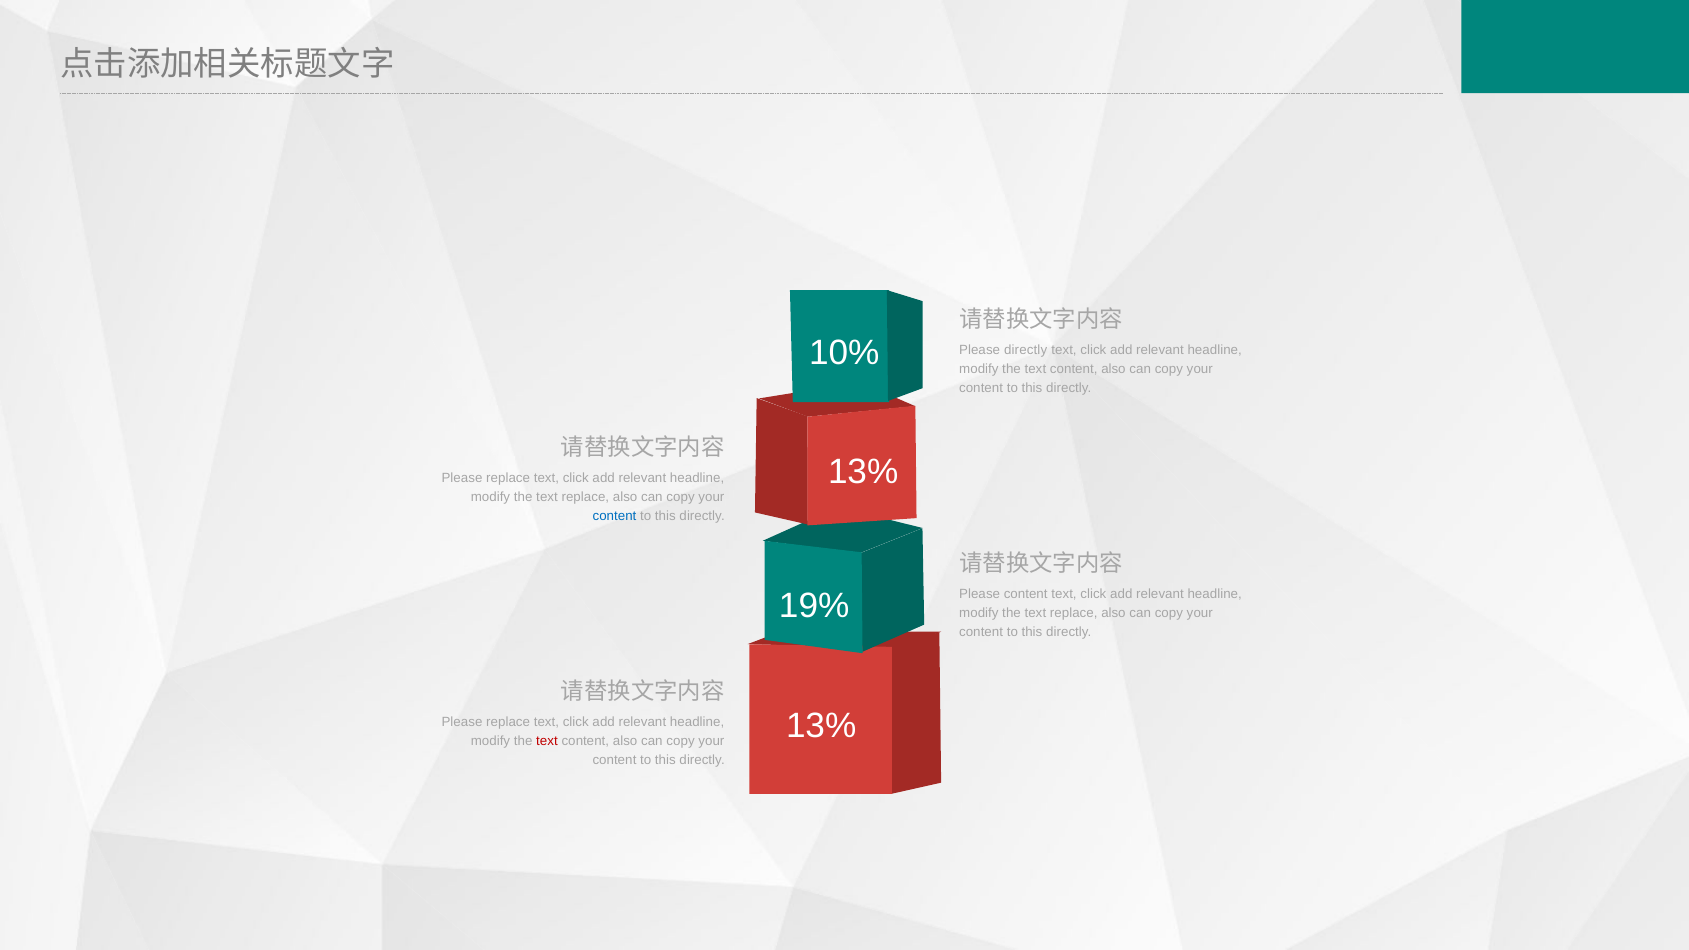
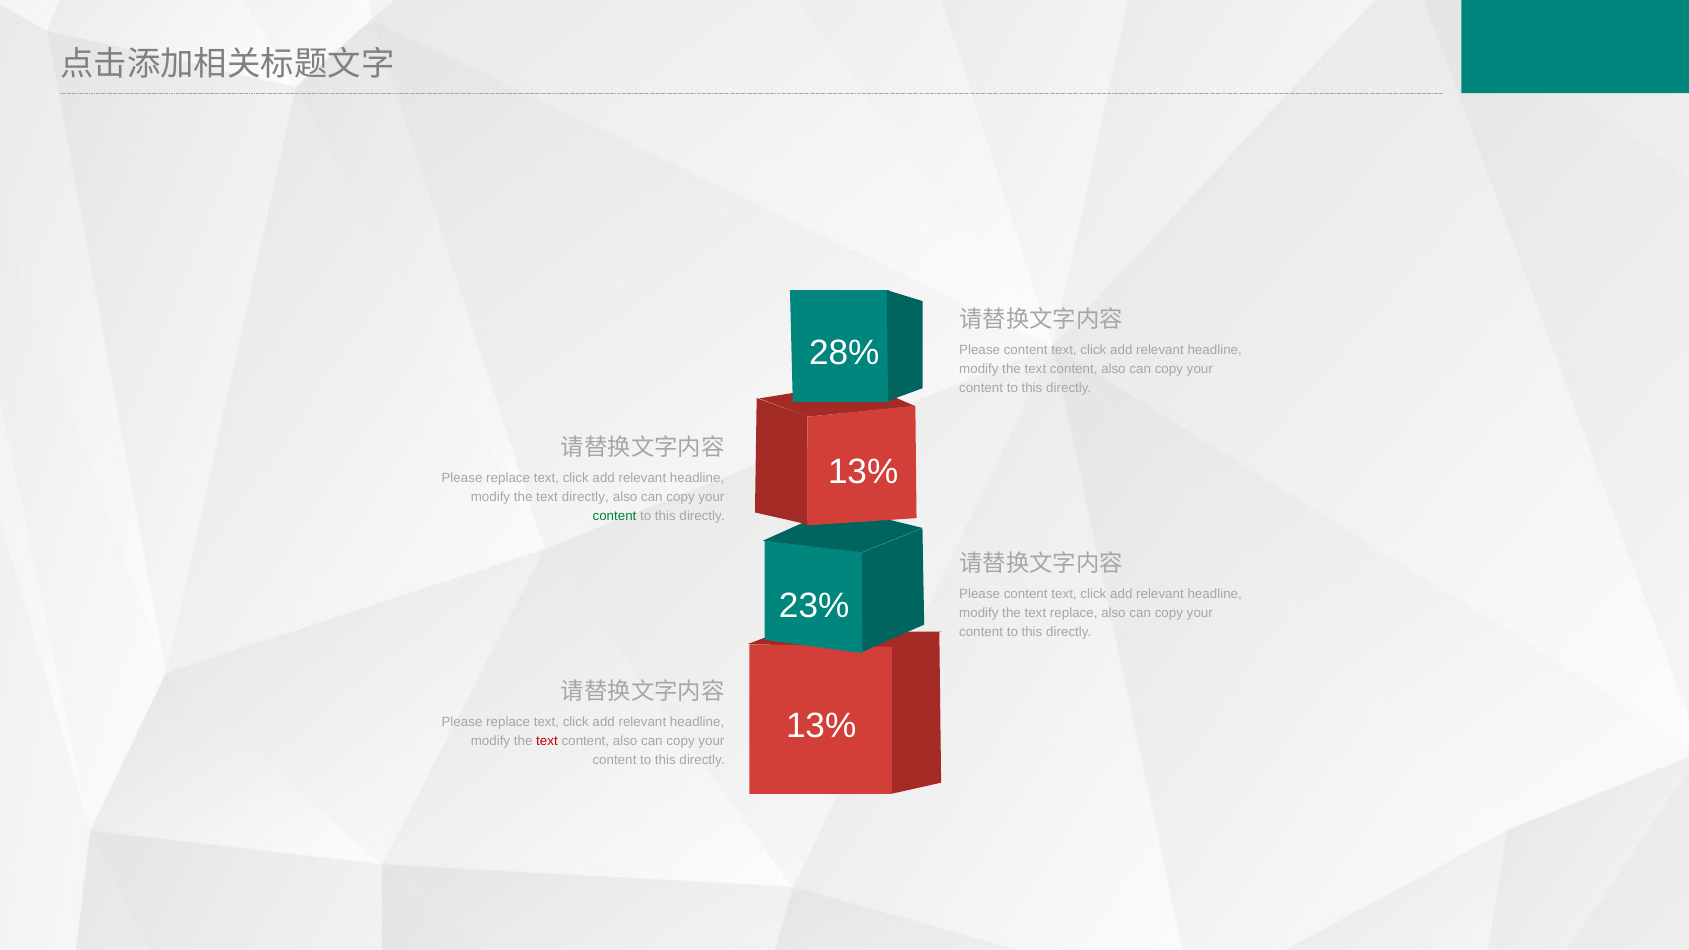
10%: 10% -> 28% (844, 353)
directly: directly -> content (1026, 350)
replace: replace -> directly (585, 497)
content colour: blue -> green (615, 516)
19%: 19% -> 23% (814, 606)
